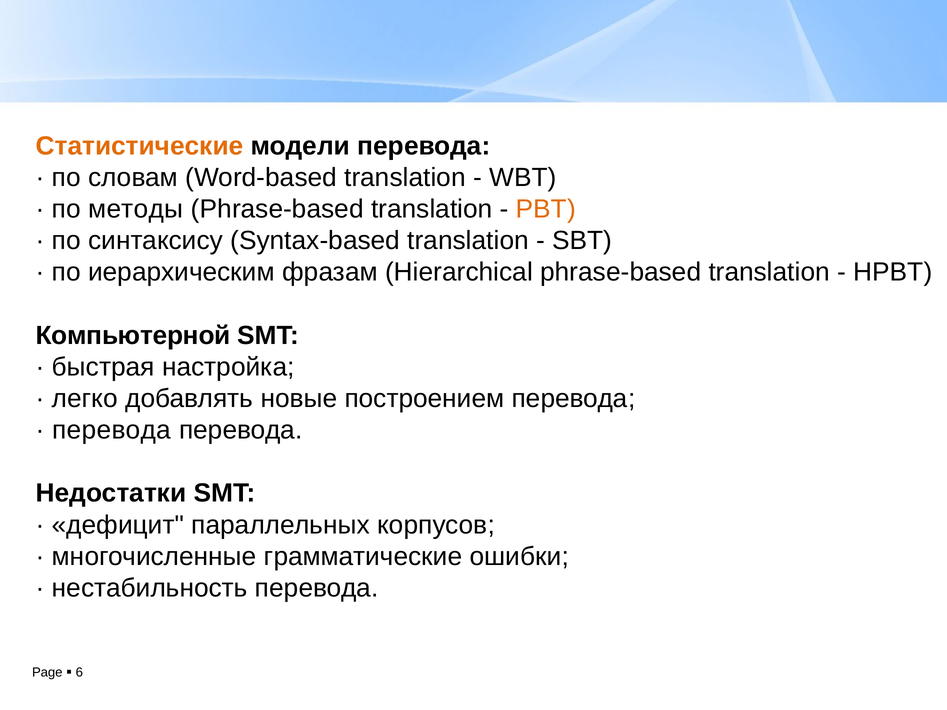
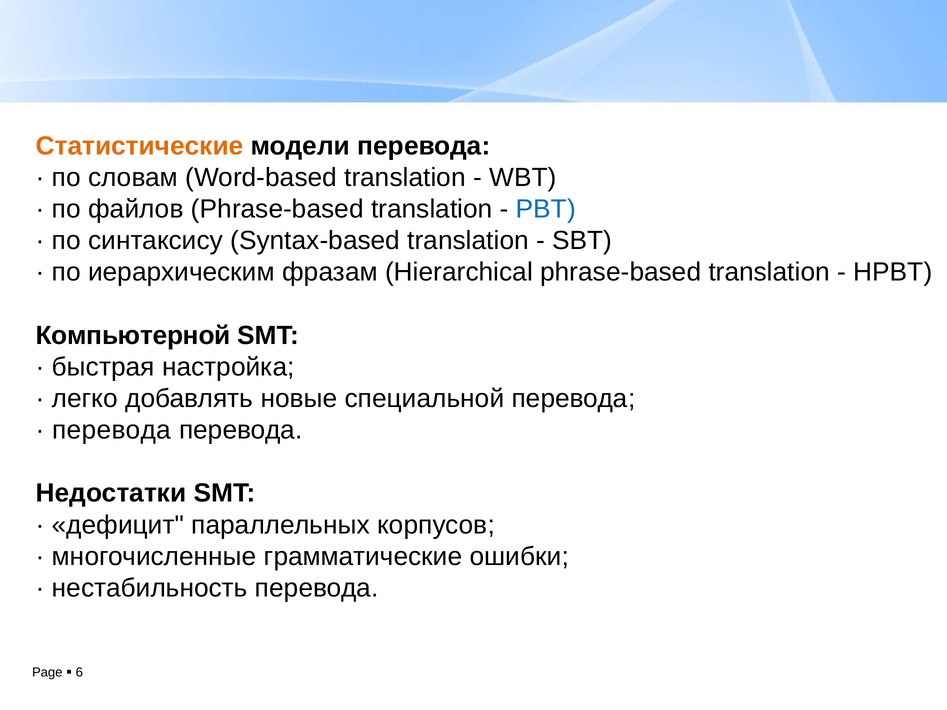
методы: методы -> файлов (136, 209)
PBT colour: orange -> blue (546, 209)
построением: построением -> специальной (424, 399)
